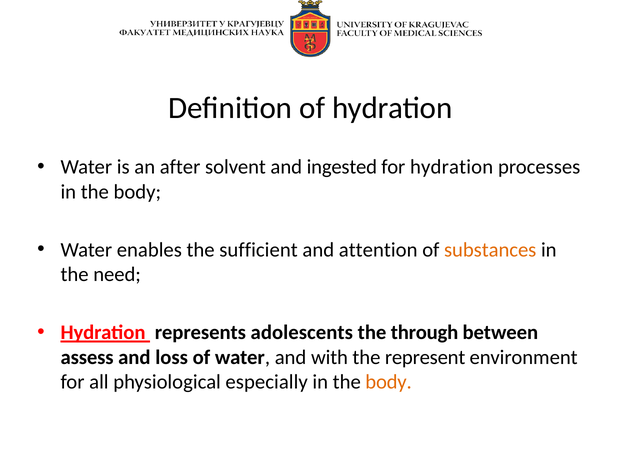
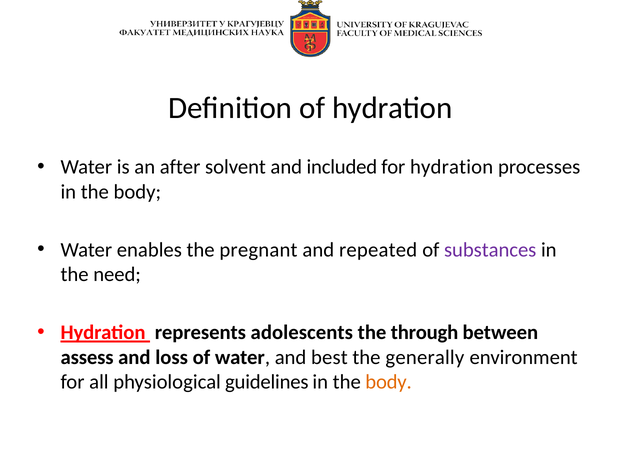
ingested: ingested -> included (342, 167)
sufficient: sufficient -> pregnant (258, 250)
attention: attention -> repeated (378, 250)
substances colour: orange -> purple (490, 250)
with: with -> best (329, 358)
represent: represent -> generally (425, 358)
especially: especially -> guidelines (267, 383)
